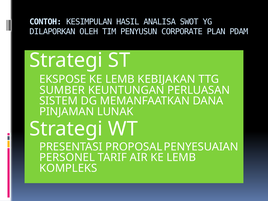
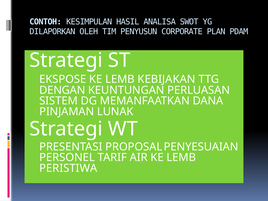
SUMBER: SUMBER -> DENGAN (62, 90)
KOMPLEKS: KOMPLEKS -> PERISTIWA (68, 168)
